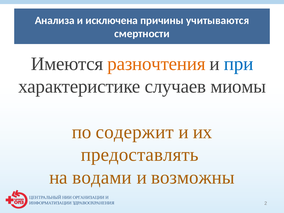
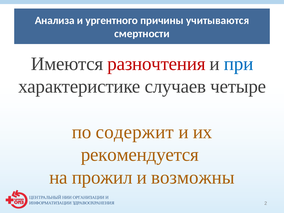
исключена: исключена -> ургентного (112, 20)
разночтения colour: orange -> red (156, 64)
миомы: миомы -> четыре (238, 87)
предоставлять: предоставлять -> рекомендуется (140, 155)
водами: водами -> прожил (102, 177)
